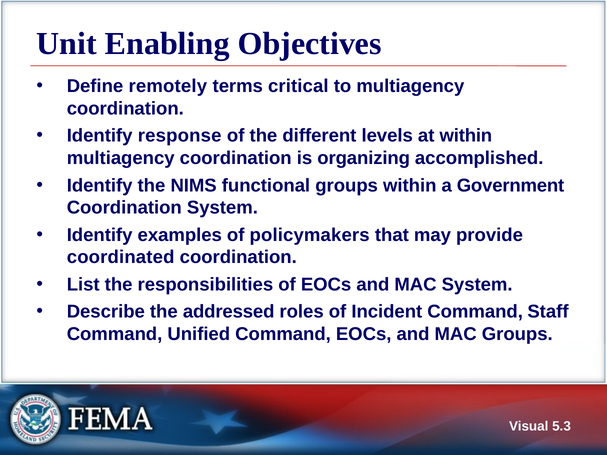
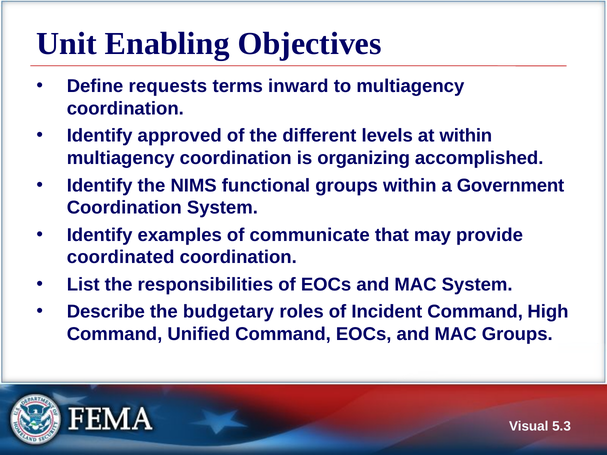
remotely: remotely -> requests (168, 86)
critical: critical -> inward (298, 86)
response: response -> approved (180, 136)
policymakers: policymakers -> communicate (310, 235)
addressed: addressed -> budgetary (229, 312)
Staff: Staff -> High (548, 312)
